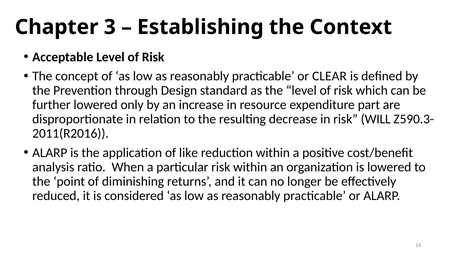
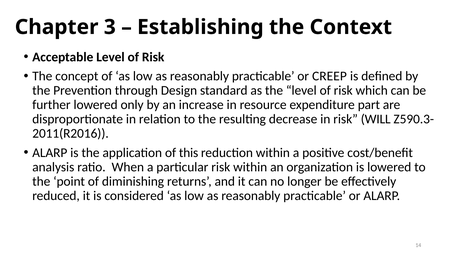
CLEAR: CLEAR -> CREEP (329, 76)
like: like -> this (189, 152)
